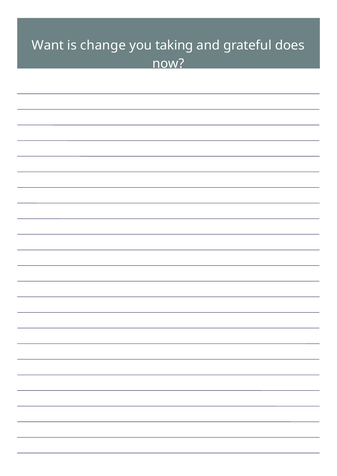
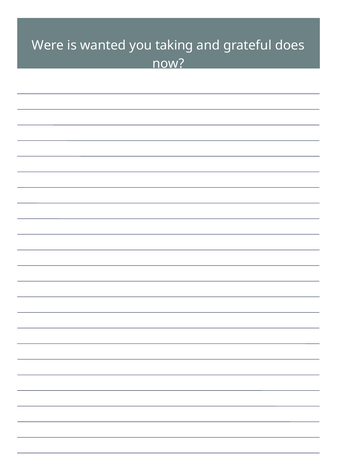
Want: Want -> Were (48, 45)
change: change -> wanted (103, 45)
